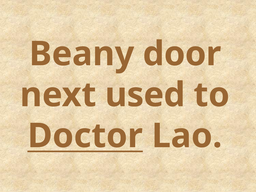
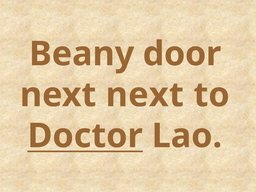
next used: used -> next (145, 95)
